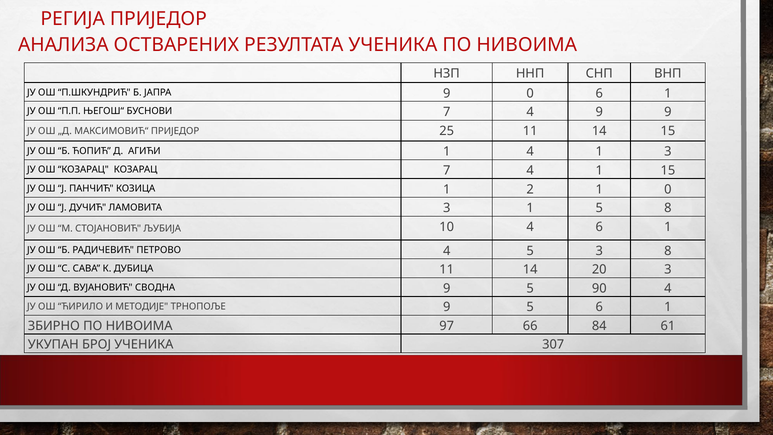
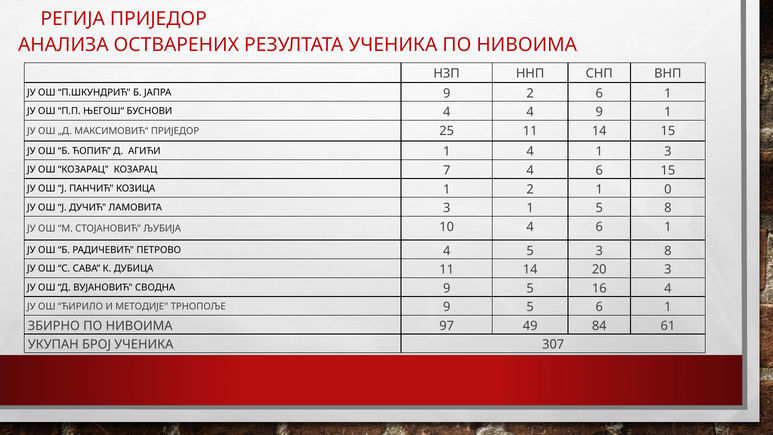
9 0: 0 -> 2 (530, 93)
БУСНОВИ 7: 7 -> 4 (447, 112)
9 9: 9 -> 1 (668, 112)
7 4 1: 1 -> 6 (599, 170)
90: 90 -> 16 (599, 288)
66: 66 -> 49 (530, 326)
